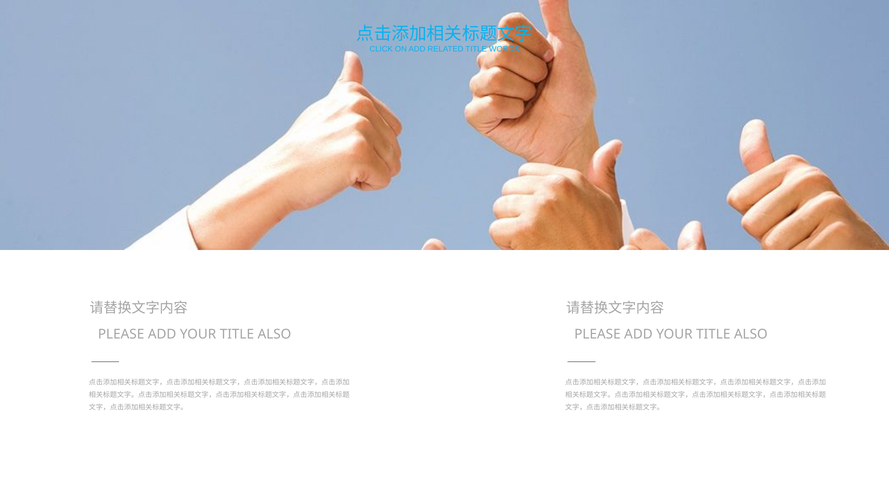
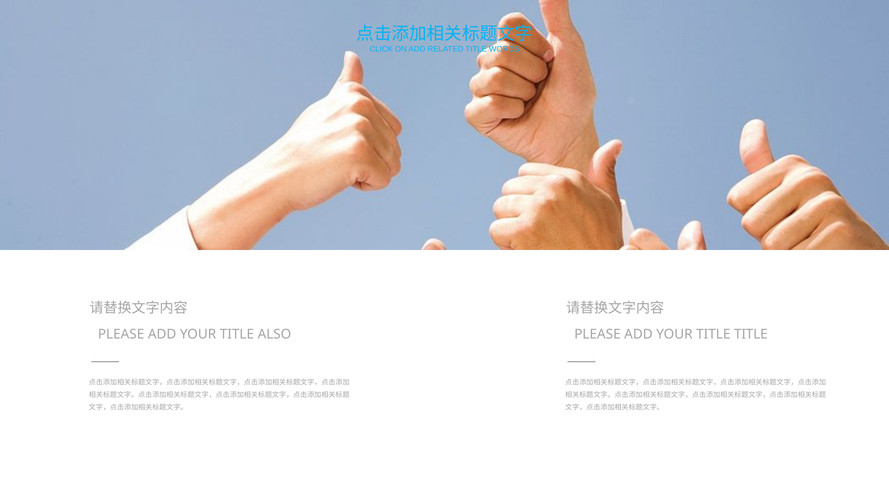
ALSO: ALSO -> TITLE (751, 334)
